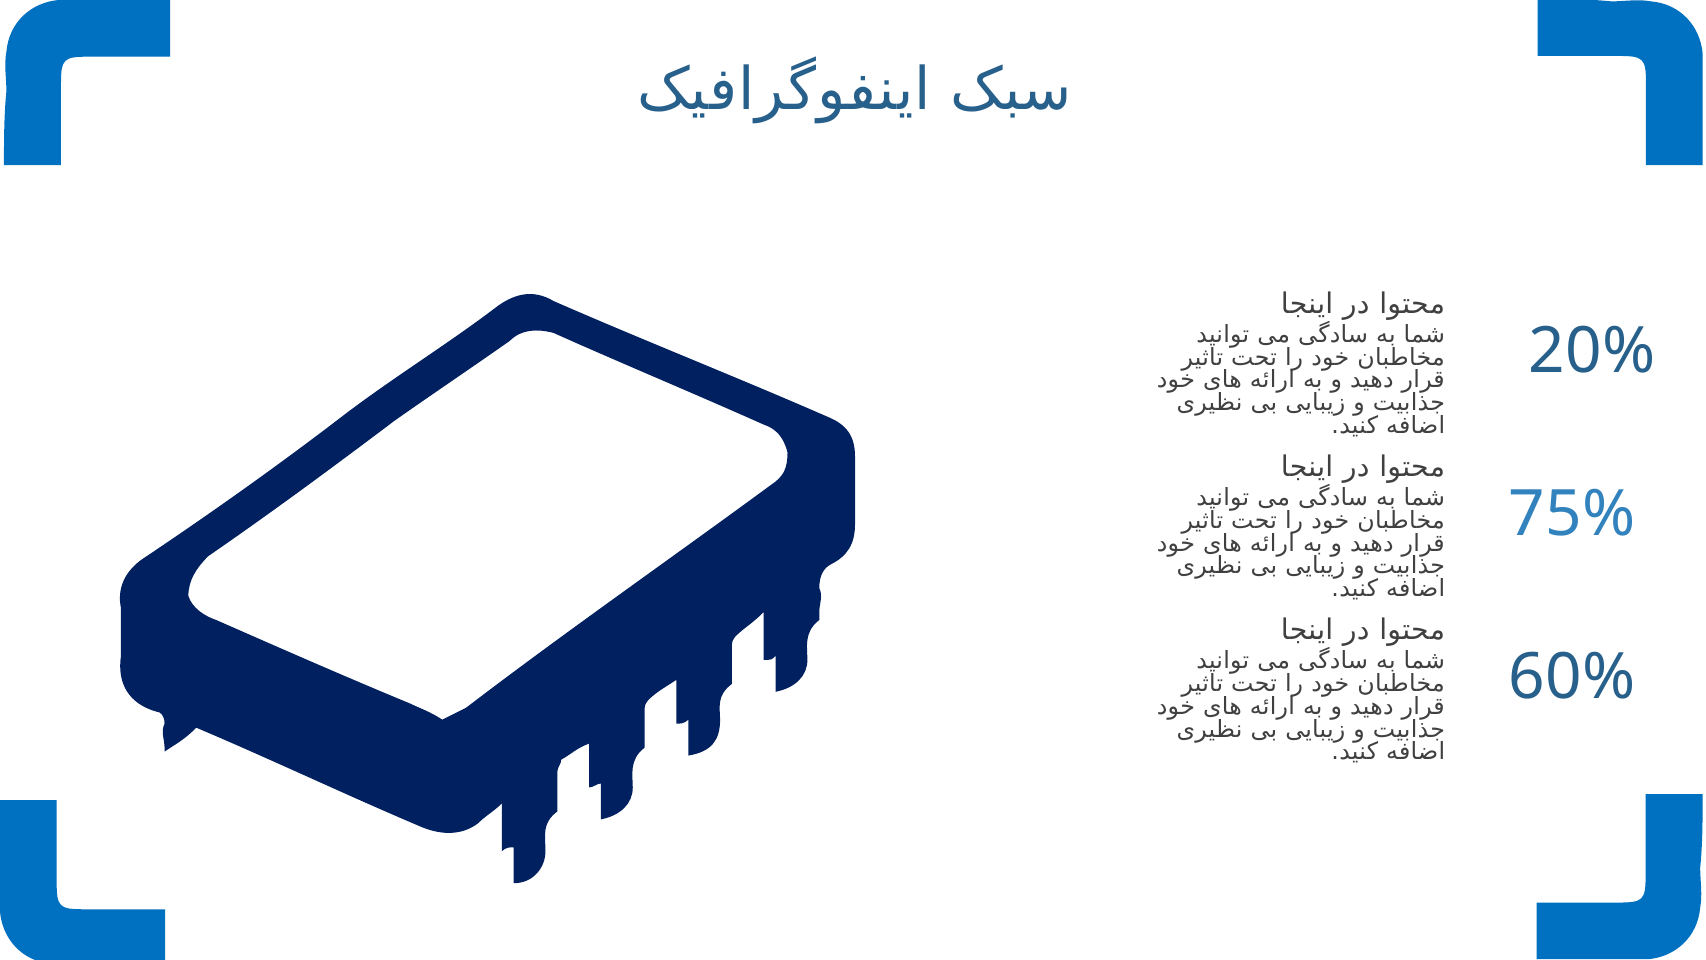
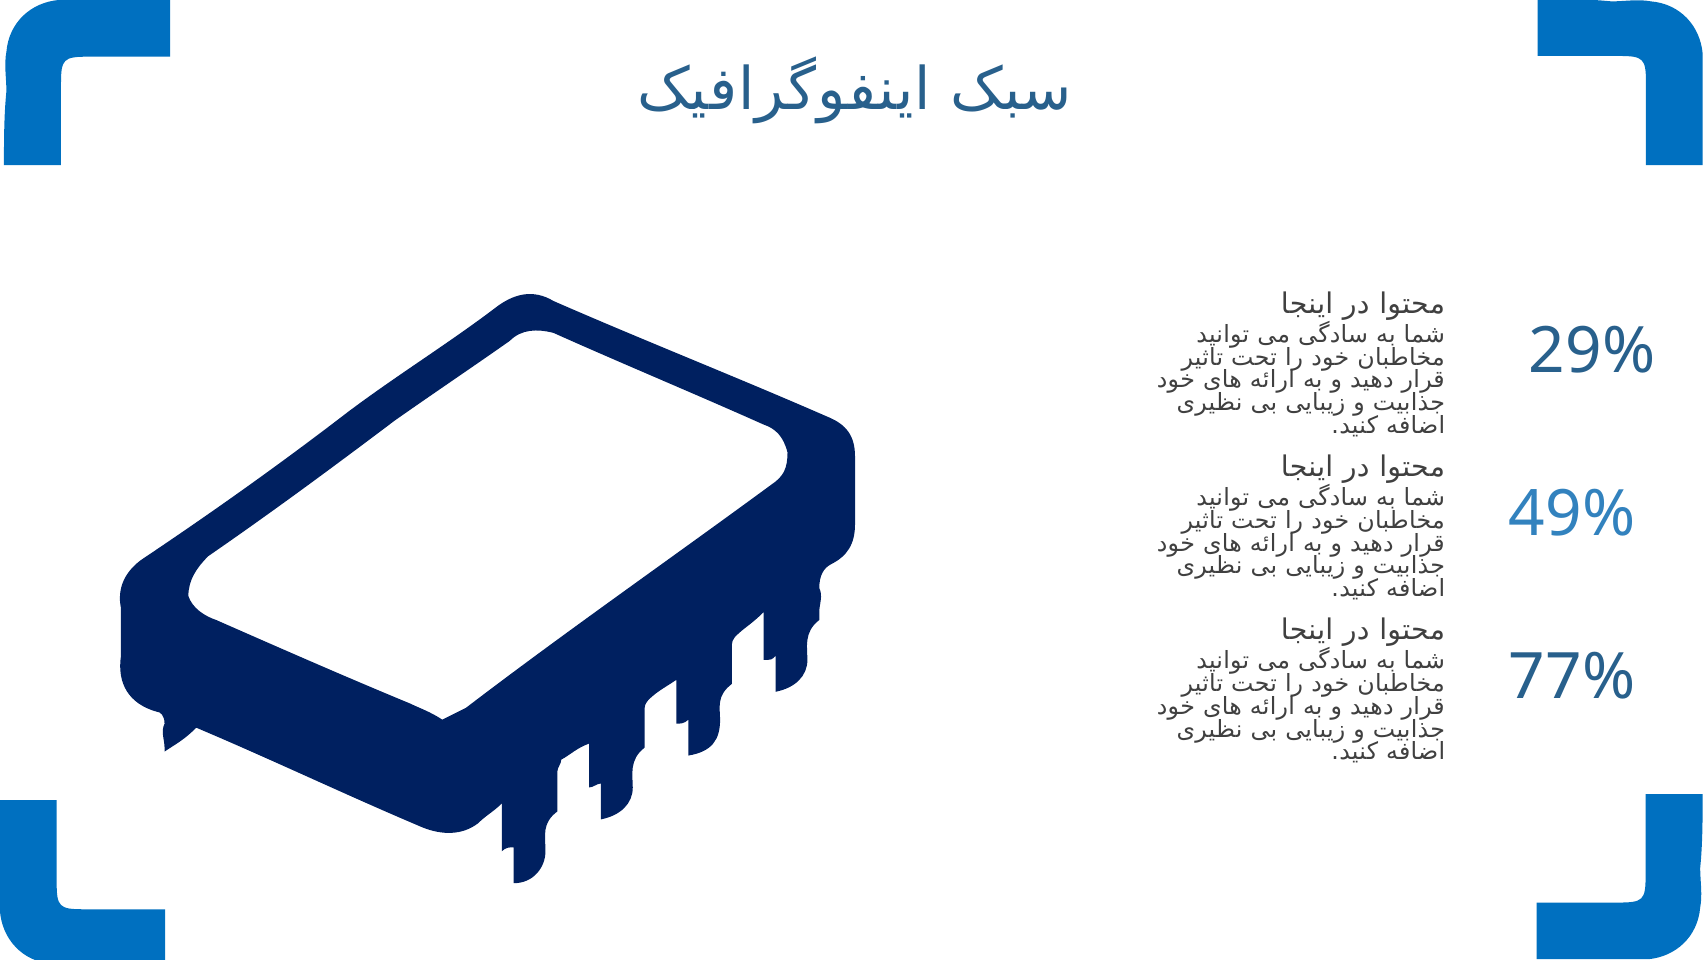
20%: 20% -> 29% (1592, 351)
75%: 75% -> 49% (1572, 514)
60%: 60% -> 77% (1572, 677)
